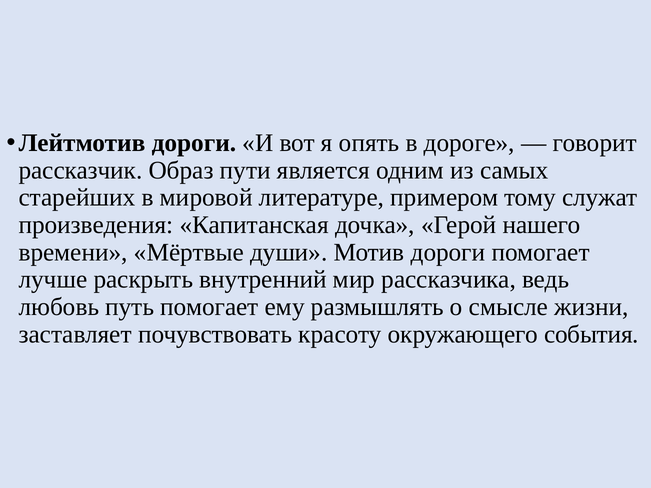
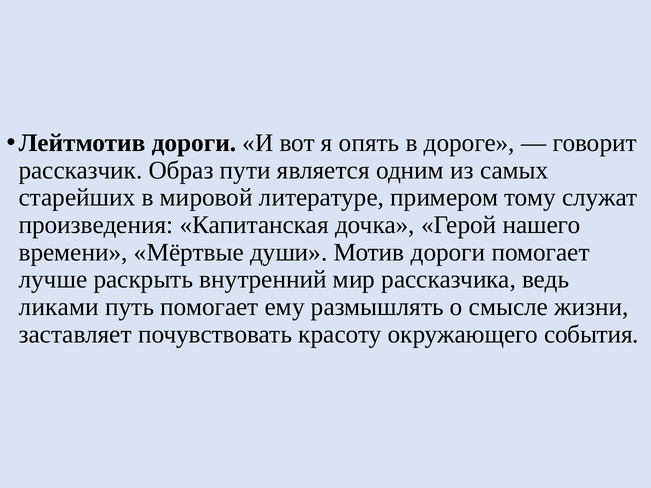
любовь: любовь -> ликами (59, 307)
